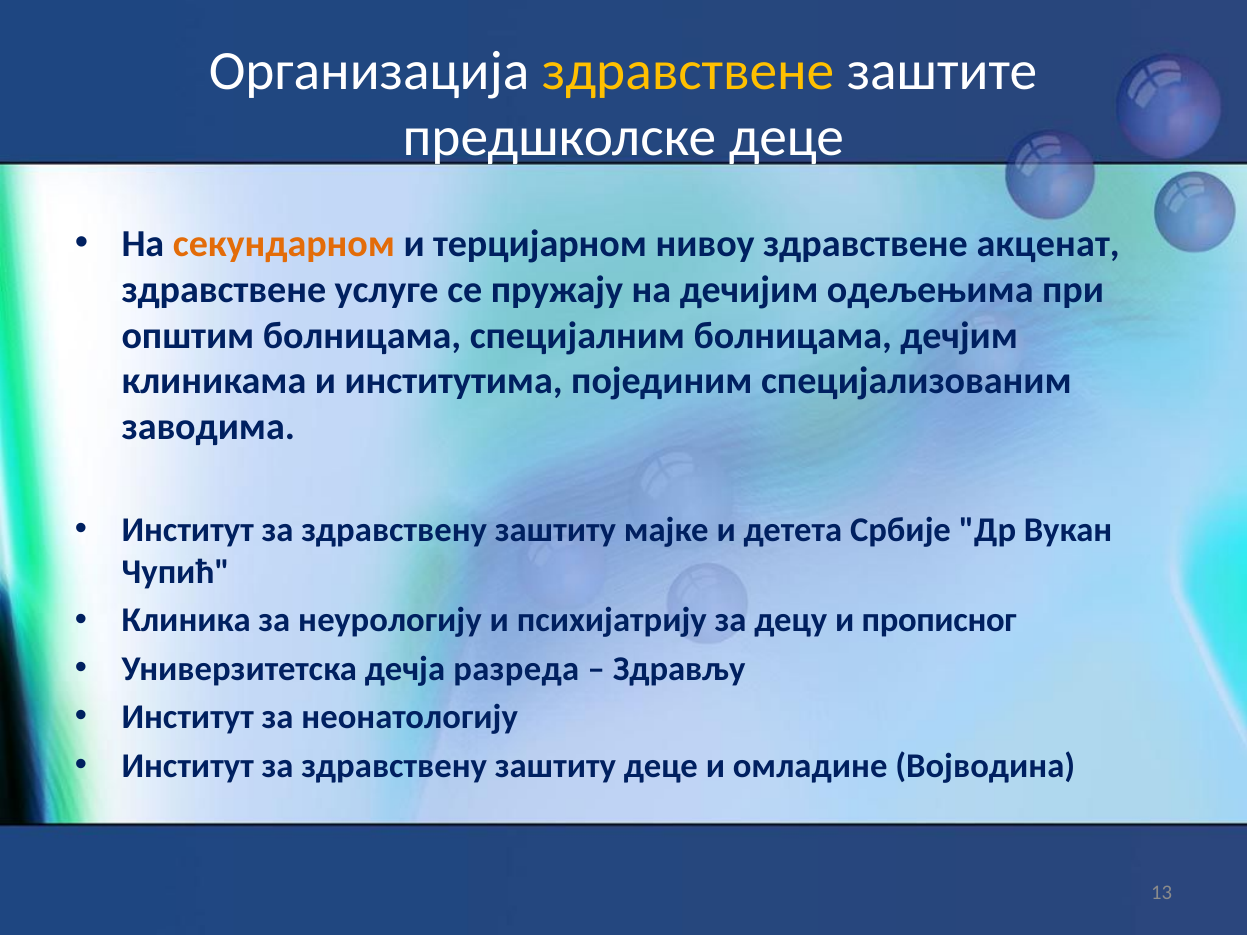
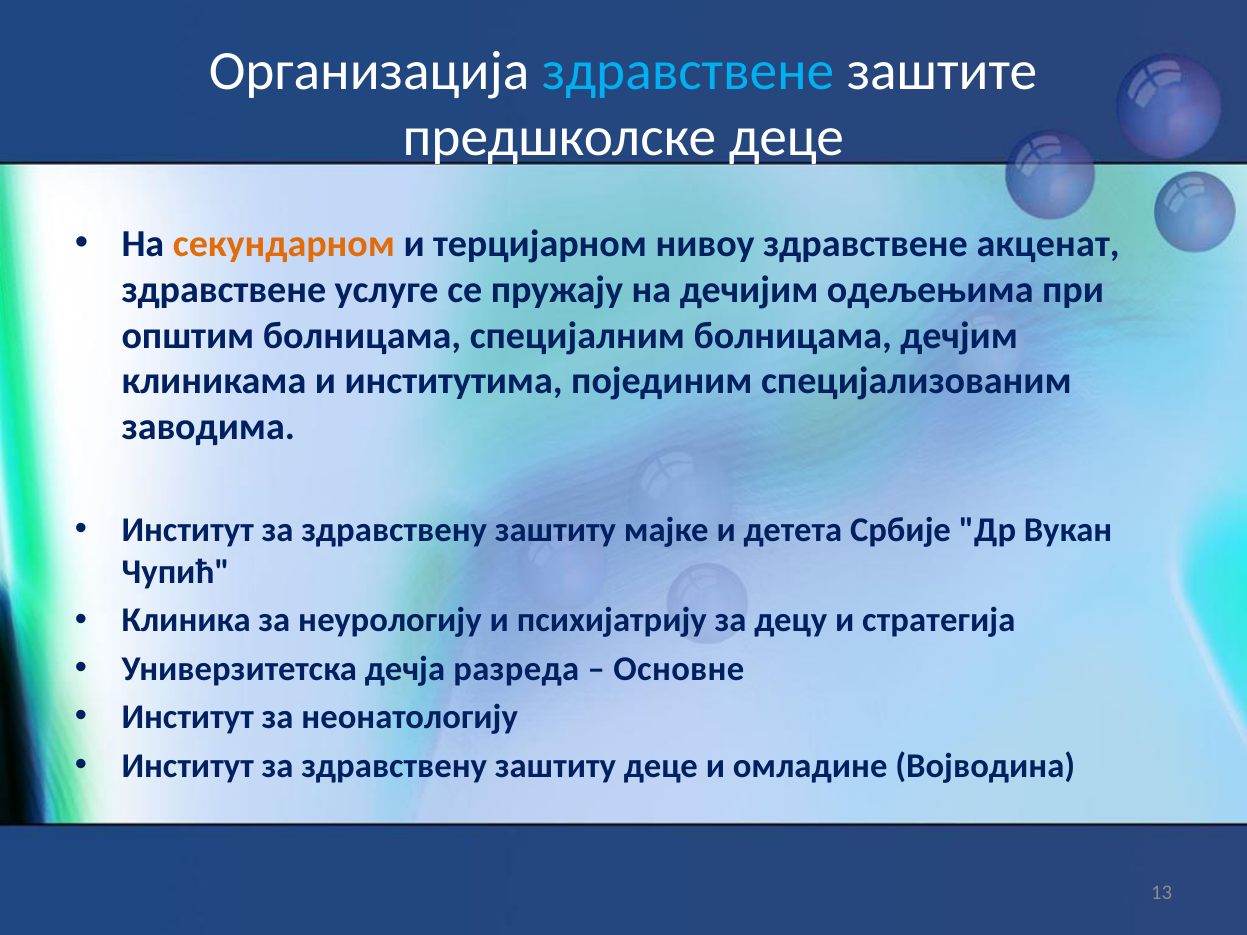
здравствене colour: yellow -> light blue (688, 71)
прописног: прописног -> стратегија (939, 621)
Здрављу: Здрављу -> Основне (679, 669)
